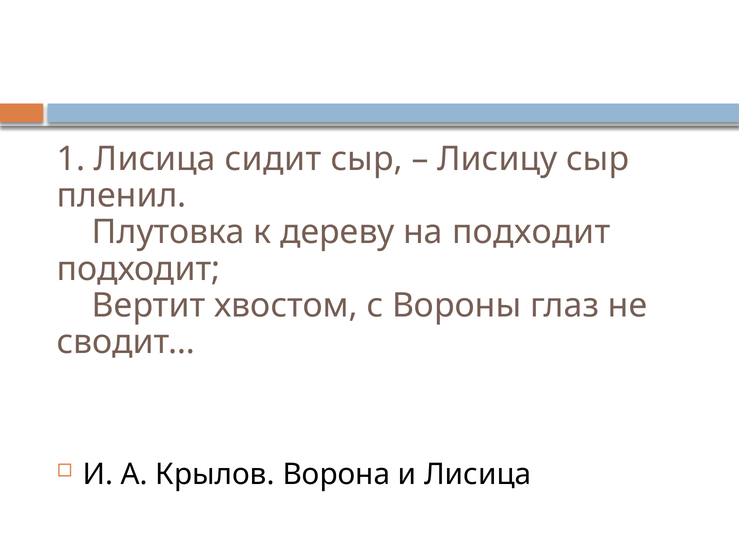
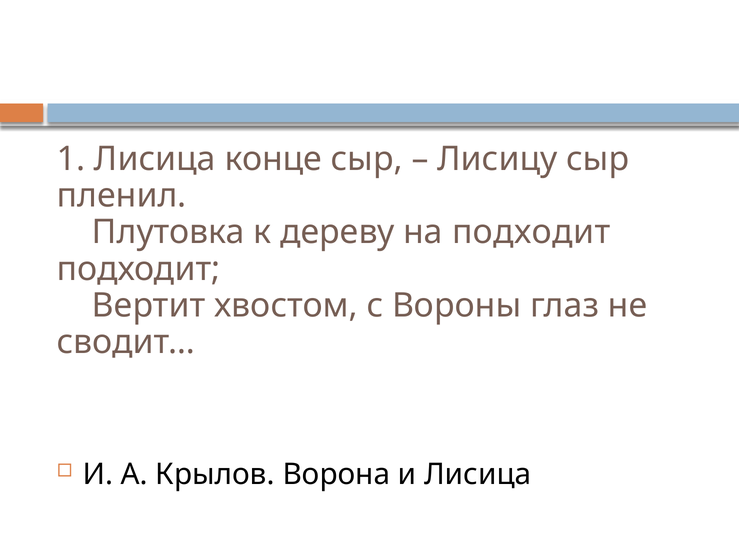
сидит: сидит -> конце (273, 159)
